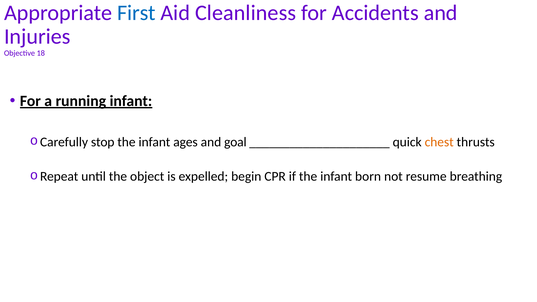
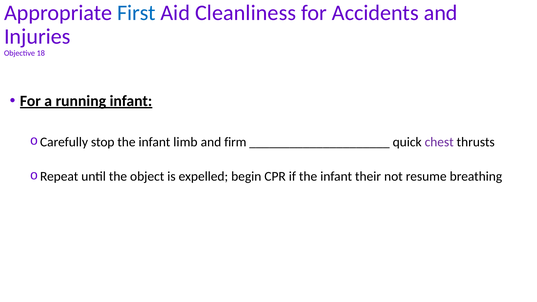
ages: ages -> limb (185, 142)
goal: goal -> firm (235, 142)
chest colour: orange -> purple (439, 142)
born: born -> their (368, 177)
